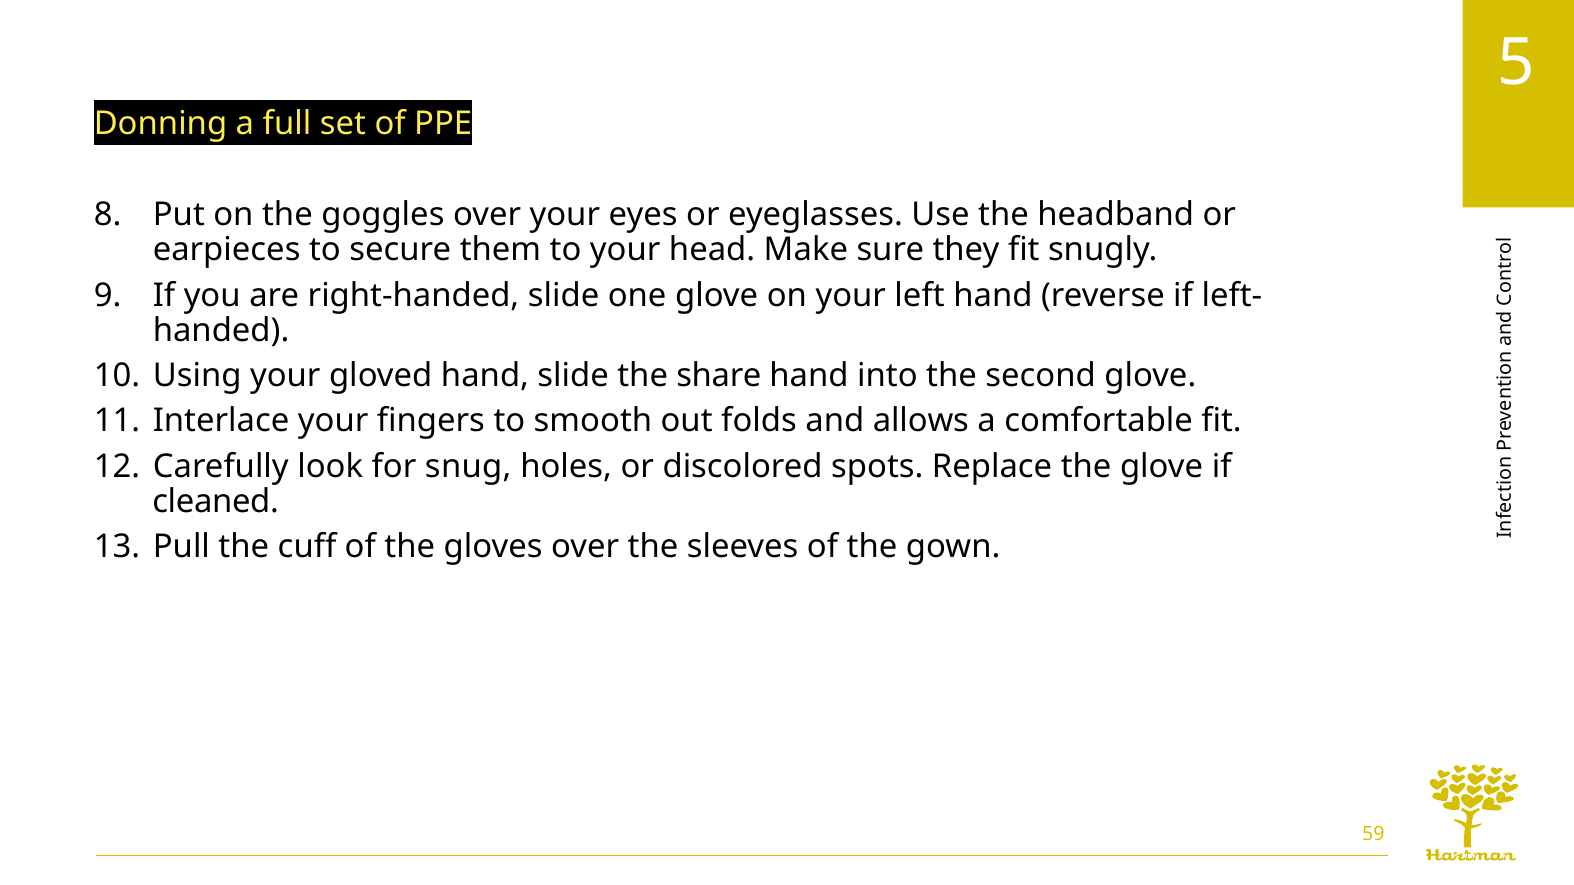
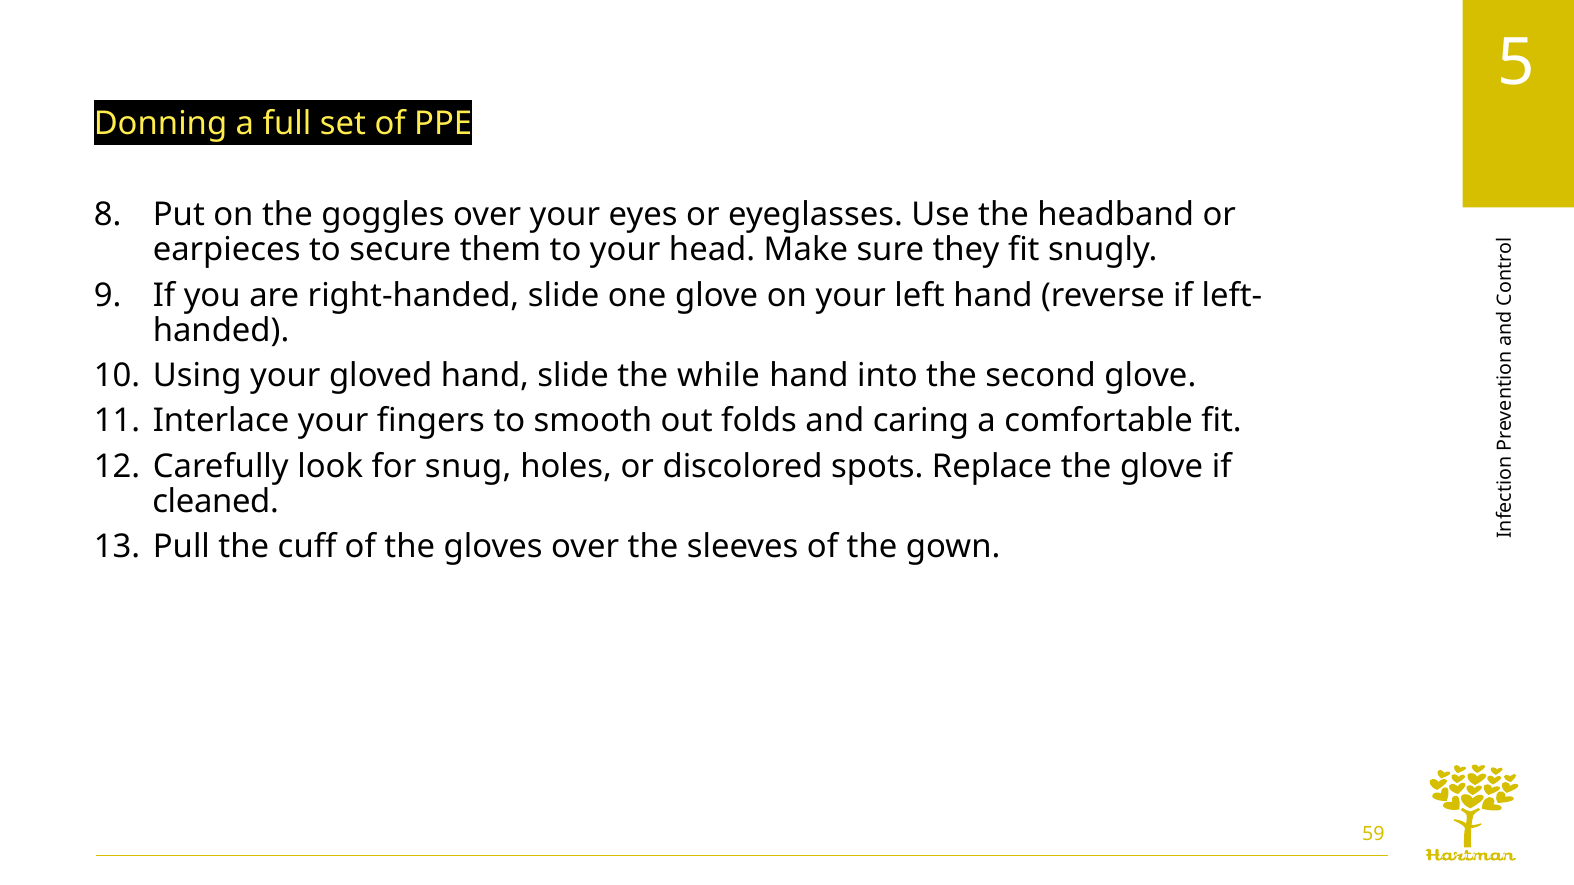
share: share -> while (719, 376)
allows: allows -> caring (921, 421)
